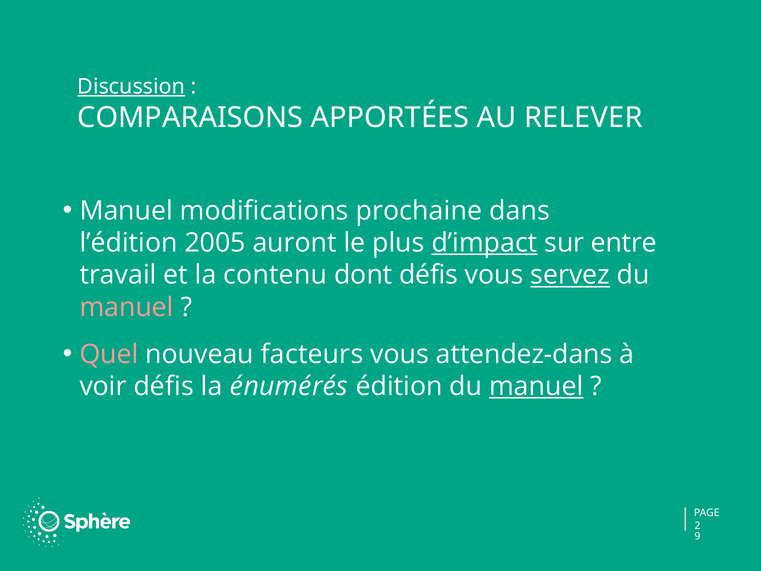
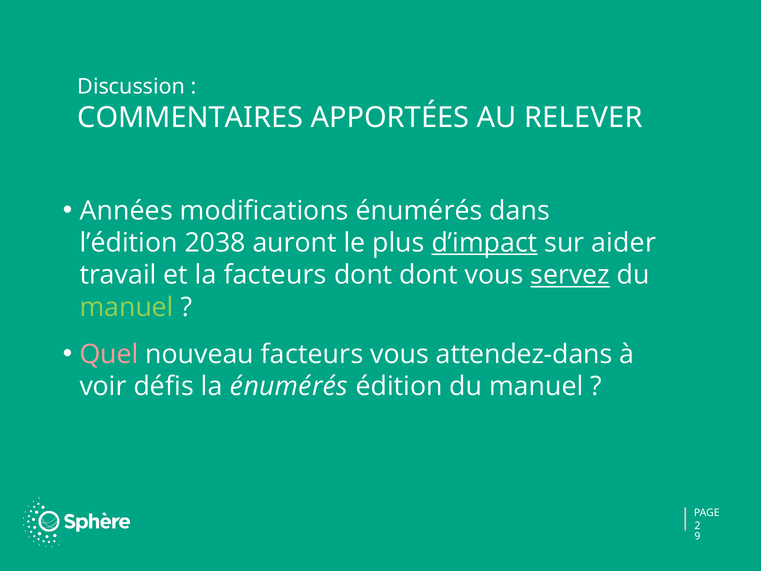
Discussion underline: present -> none (131, 87)
COMPARAISONS: COMPARAISONS -> COMMENTAIRES (190, 117)
Manuel: Manuel -> Années (126, 211)
modifications prochaine: prochaine -> énumérés (419, 211)
2005: 2005 -> 2038 (215, 243)
entre: entre -> aider (624, 243)
la contenu: contenu -> facteurs (275, 275)
dont défis: défis -> dont (429, 275)
manuel colour: pink -> light green (127, 307)
manuel underline: present -> none (536, 386)
